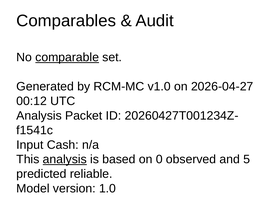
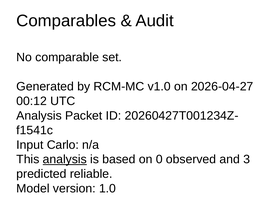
comparable underline: present -> none (67, 57)
Cash: Cash -> Carlo (63, 145)
5: 5 -> 3 (247, 160)
